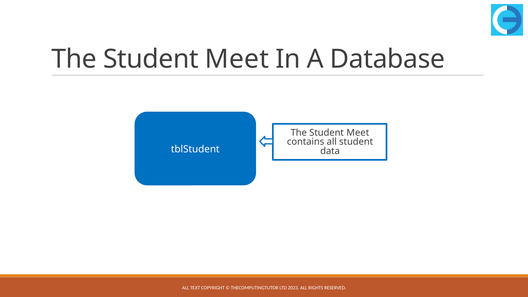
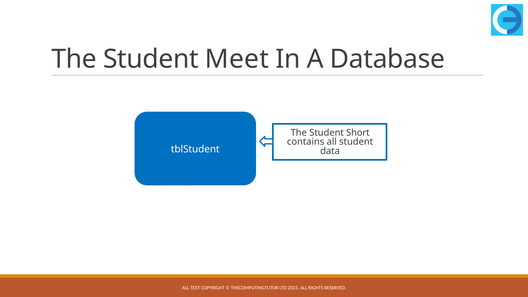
Meet: Meet -> Short (358, 133)
